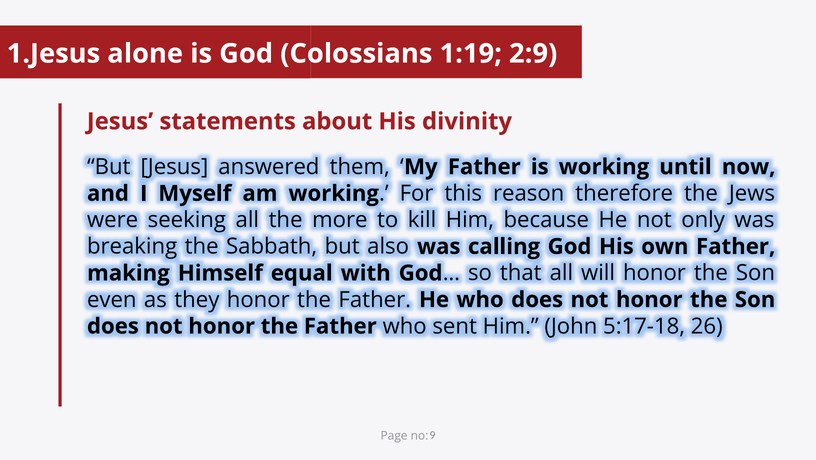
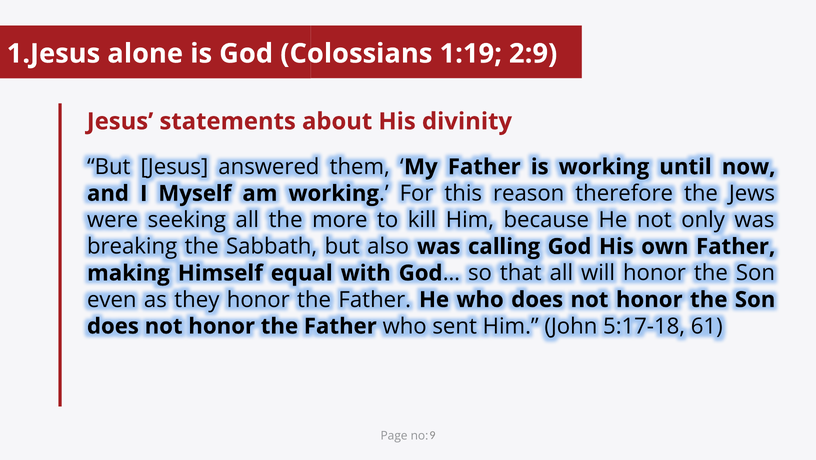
26: 26 -> 61 (707, 326)
